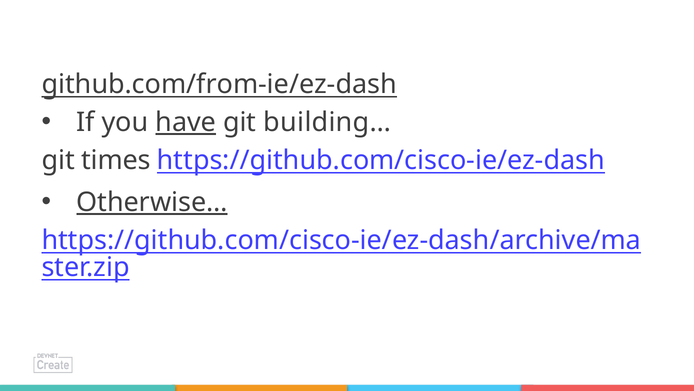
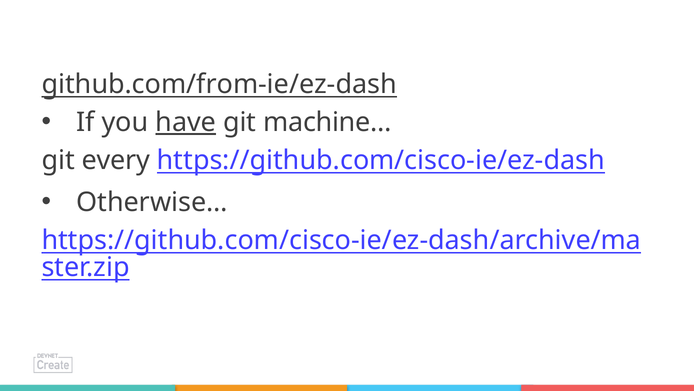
building…: building… -> machine… (327, 122)
times: times -> every (116, 160)
Otherwise… underline: present -> none (152, 202)
